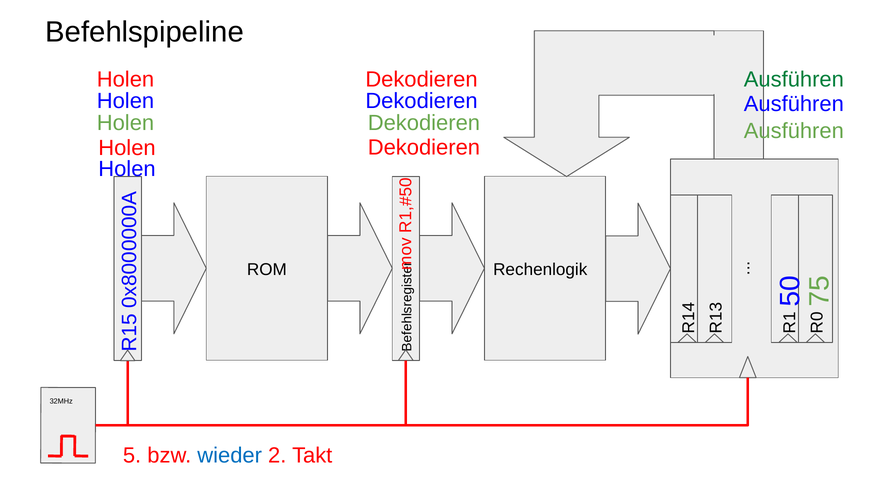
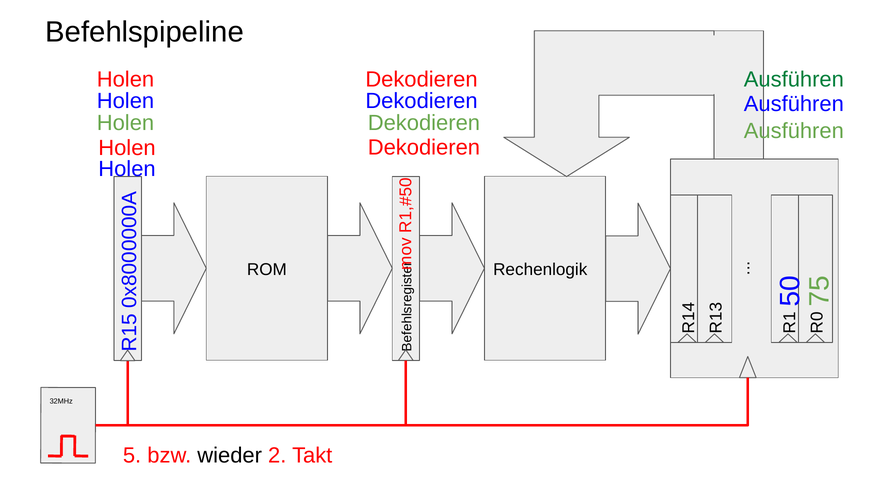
wieder colour: blue -> black (230, 456)
